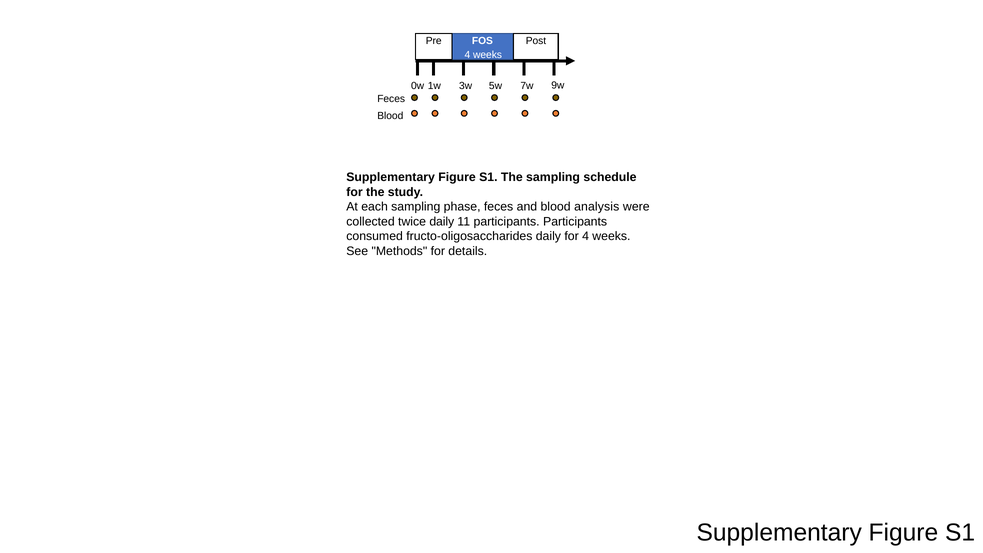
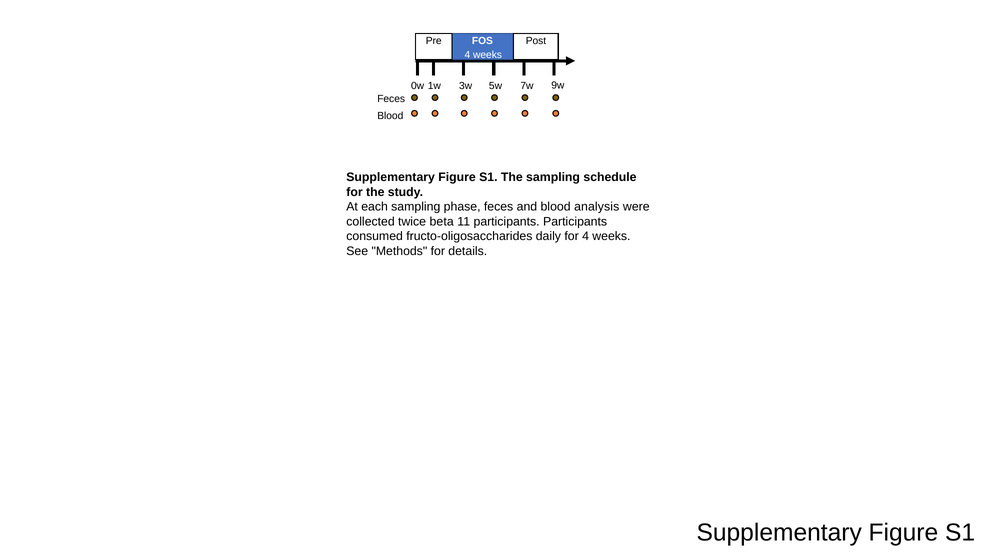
twice daily: daily -> beta (442, 222)
